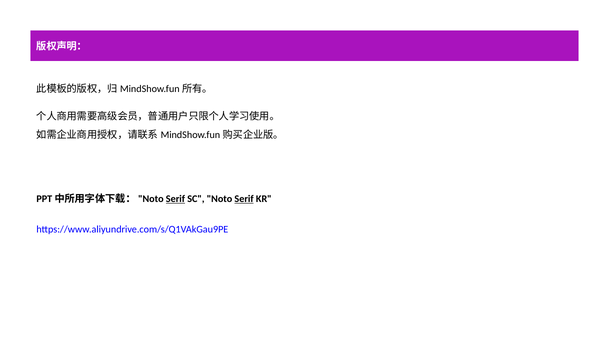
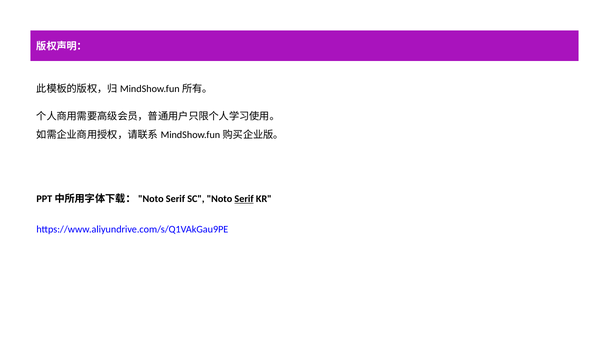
Serif underline: present -> none (175, 199)
